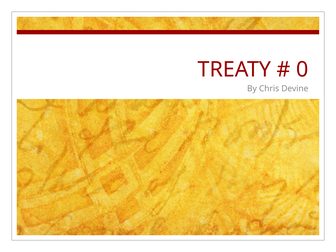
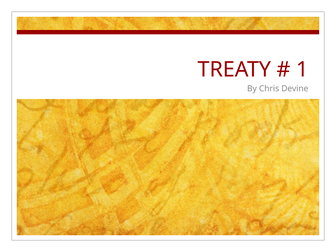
0: 0 -> 1 (302, 70)
